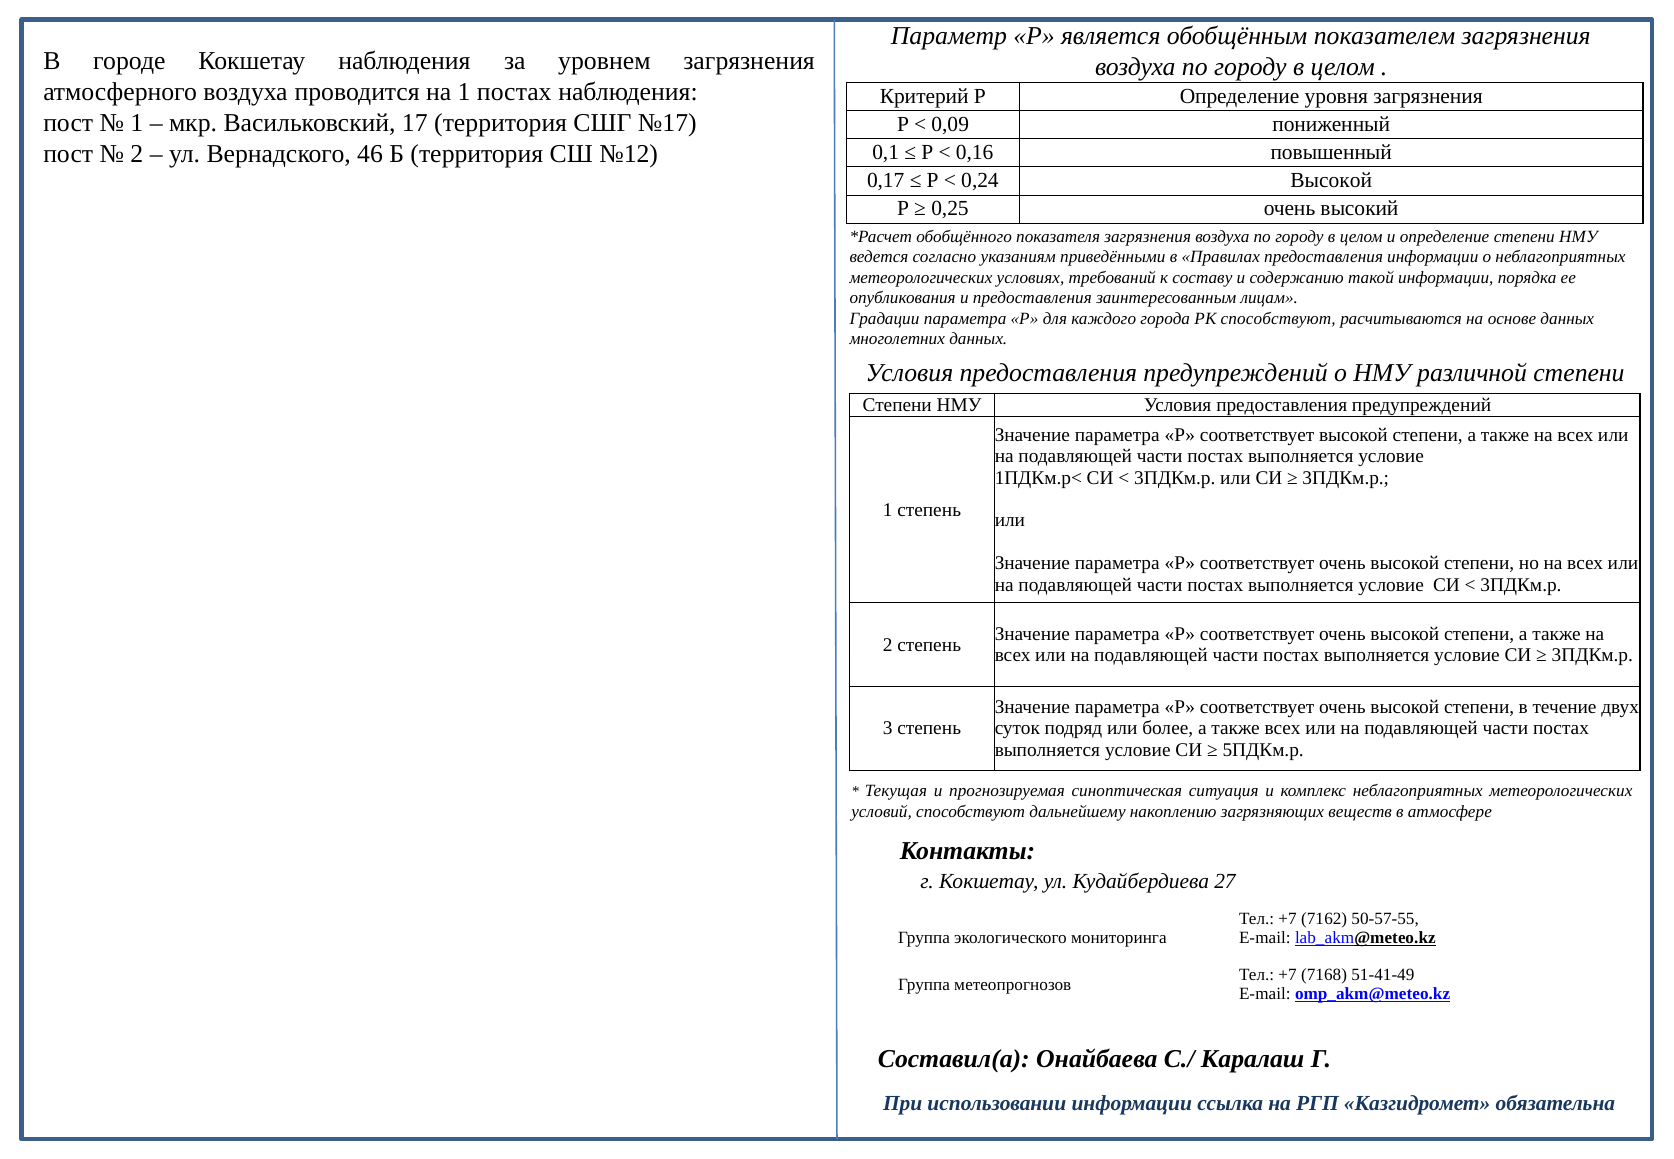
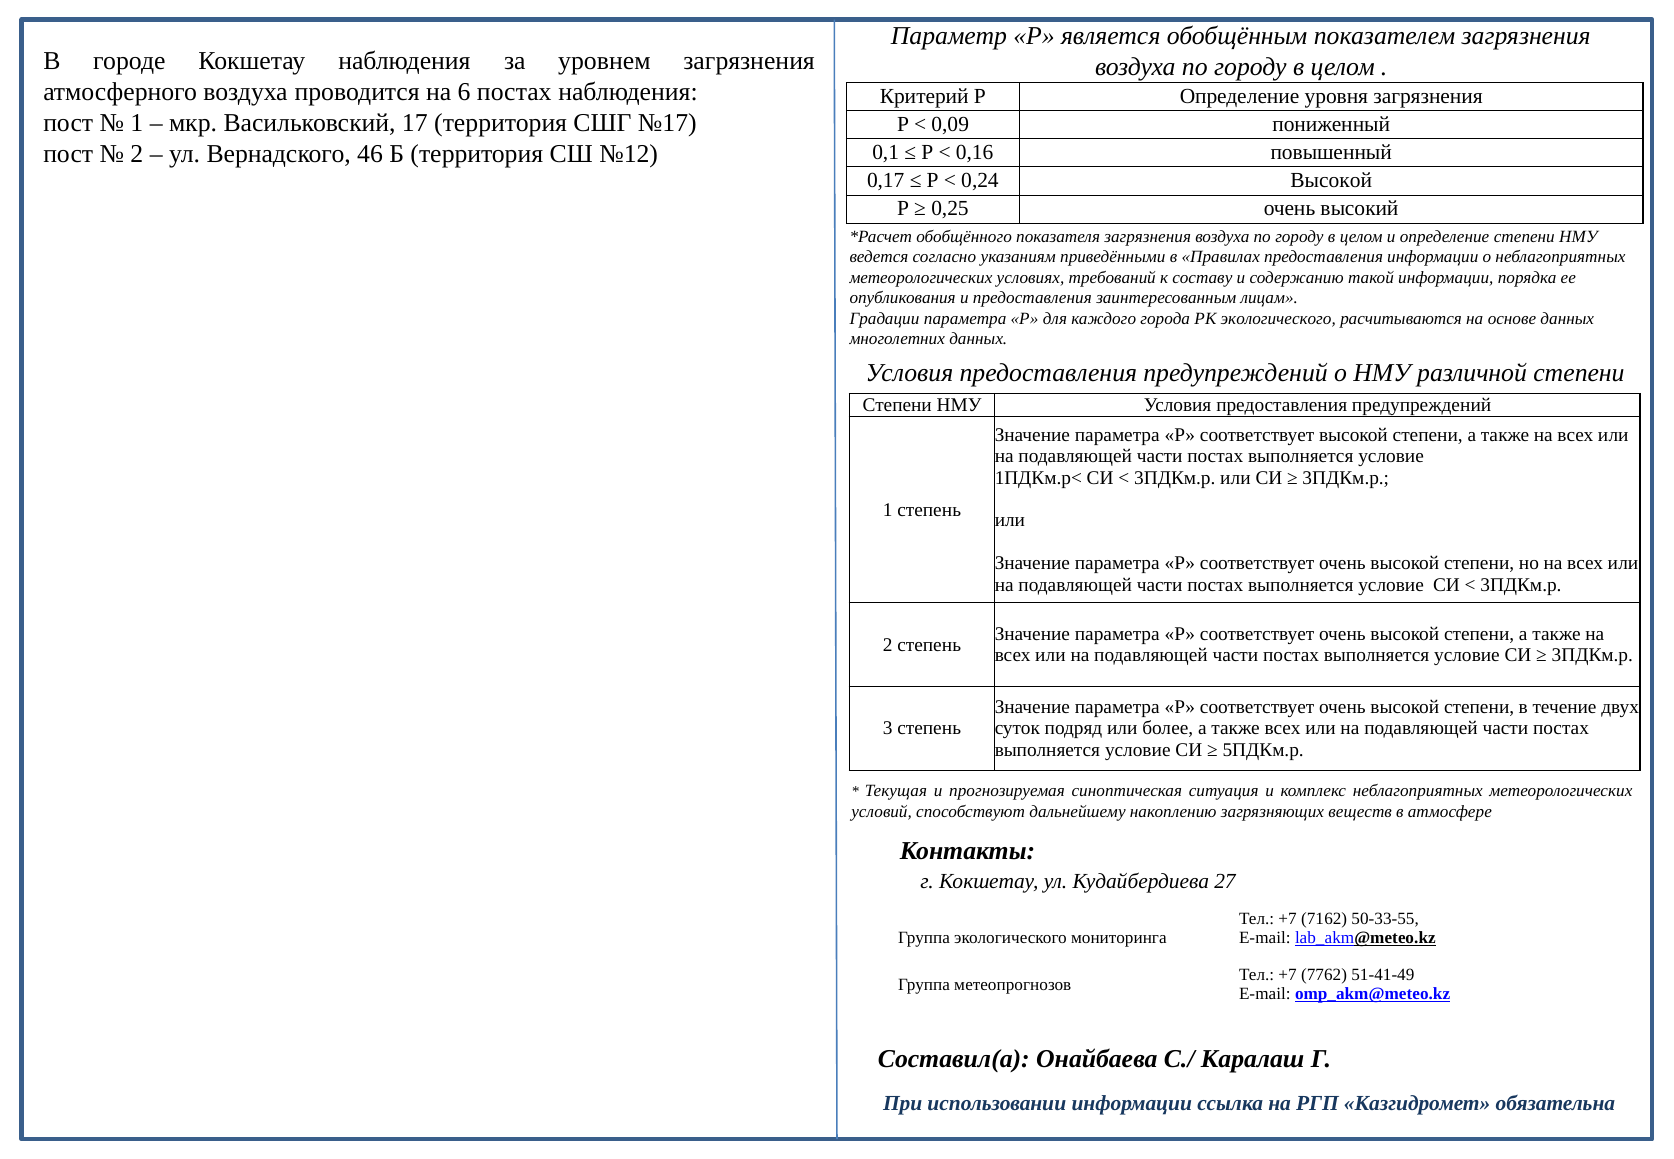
на 1: 1 -> 6 (464, 92)
РК способствуют: способствуют -> экологического (1278, 319)
50-57-55: 50-57-55 -> 50-33-55 (1385, 918)
7168: 7168 -> 7762 (1324, 975)
